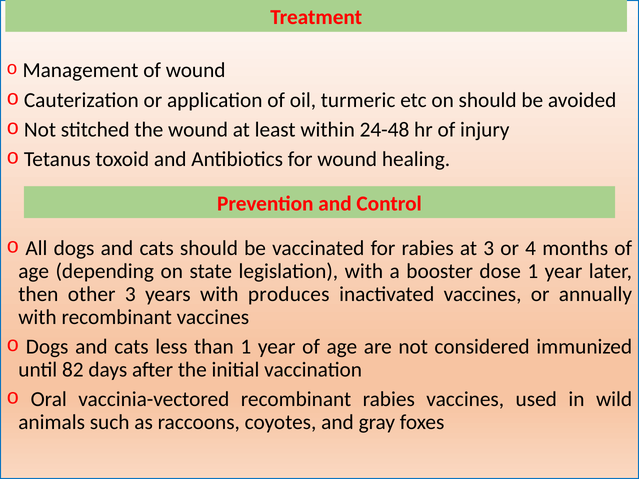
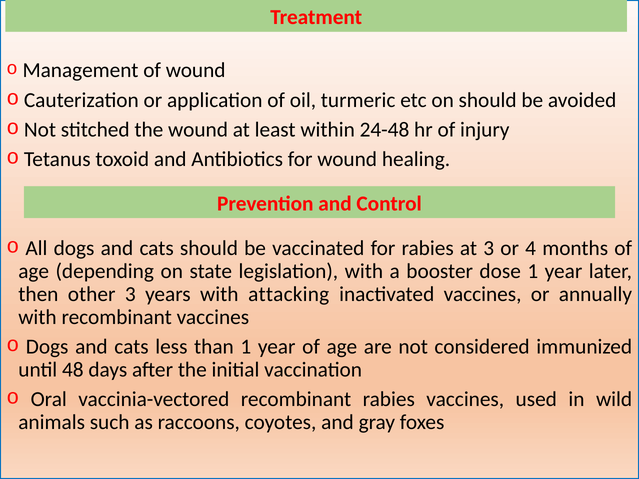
produces: produces -> attacking (289, 294)
82: 82 -> 48 (73, 370)
